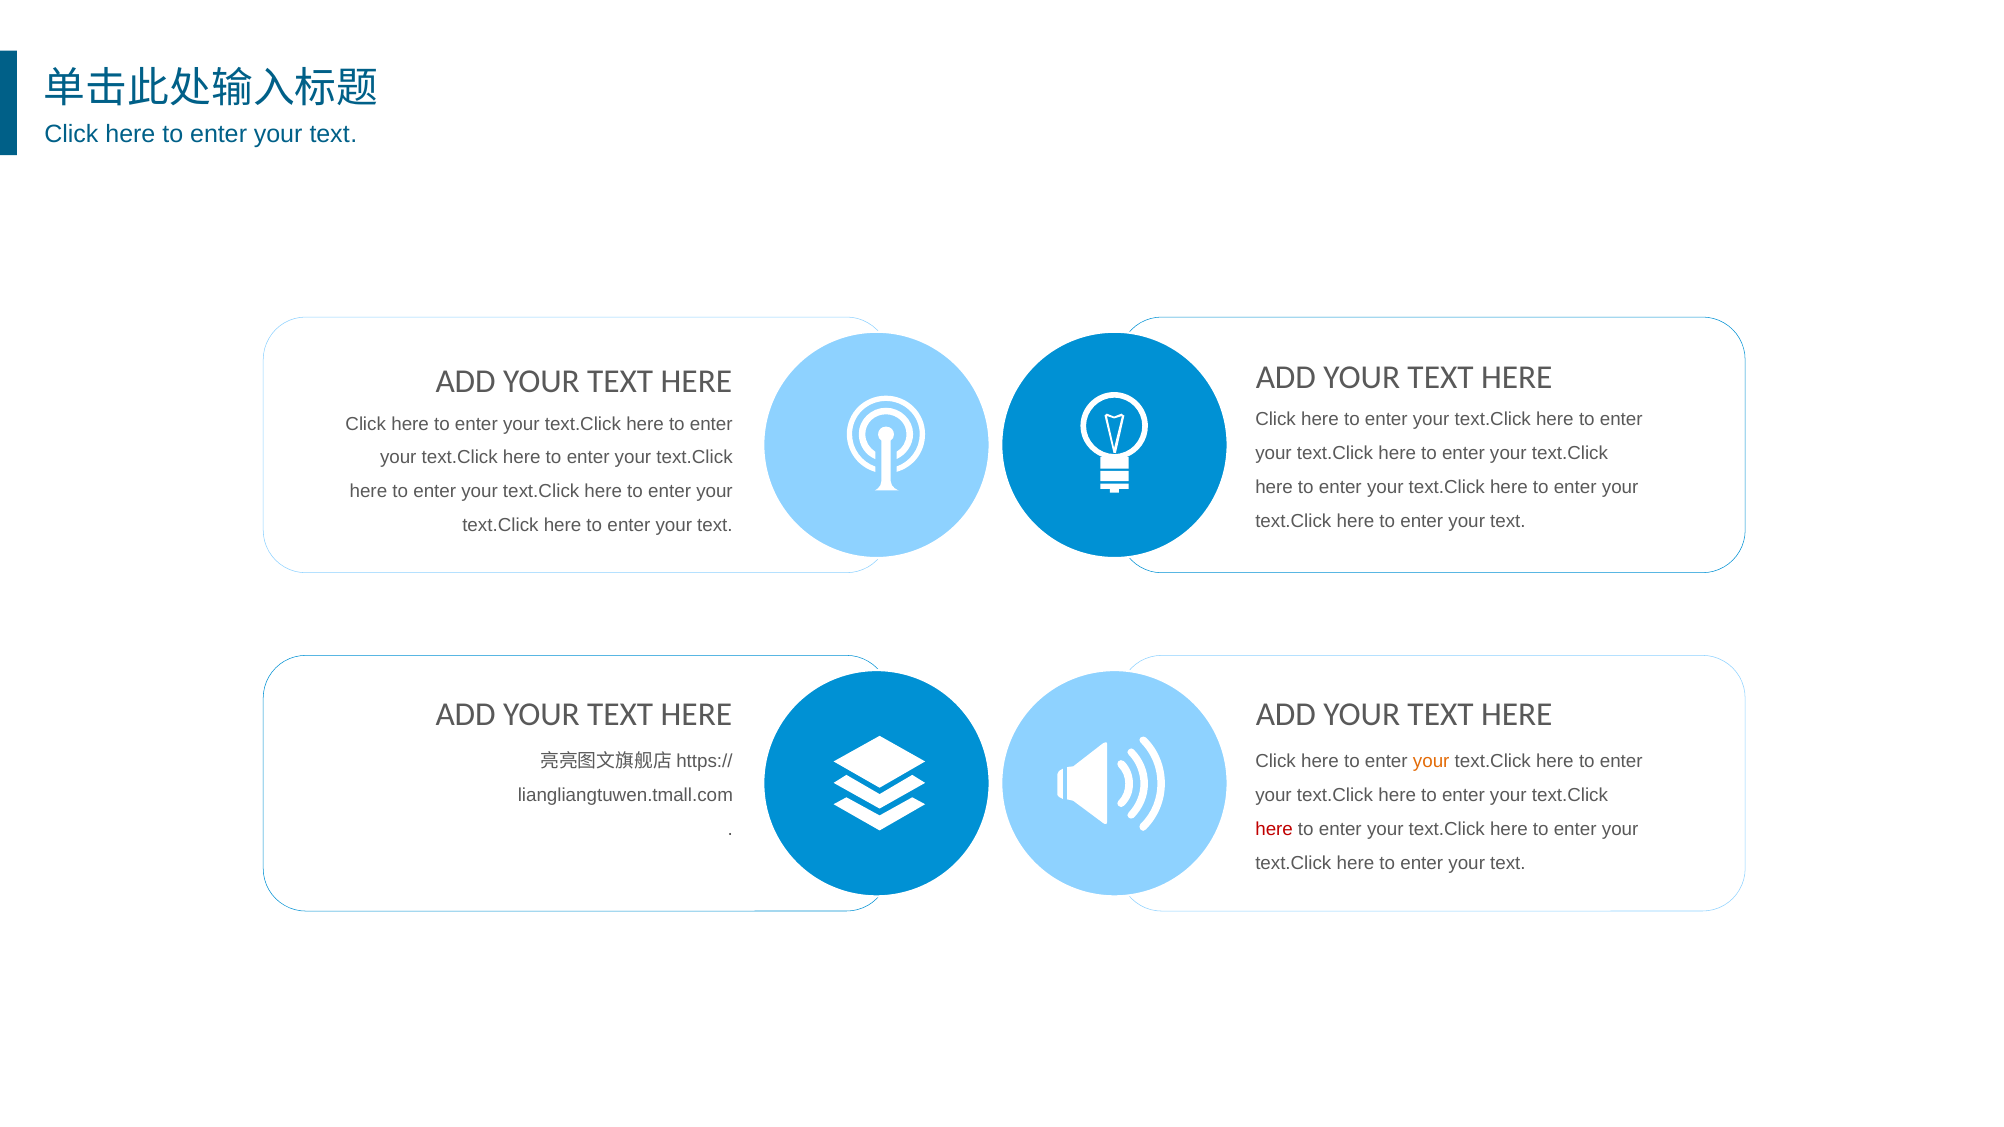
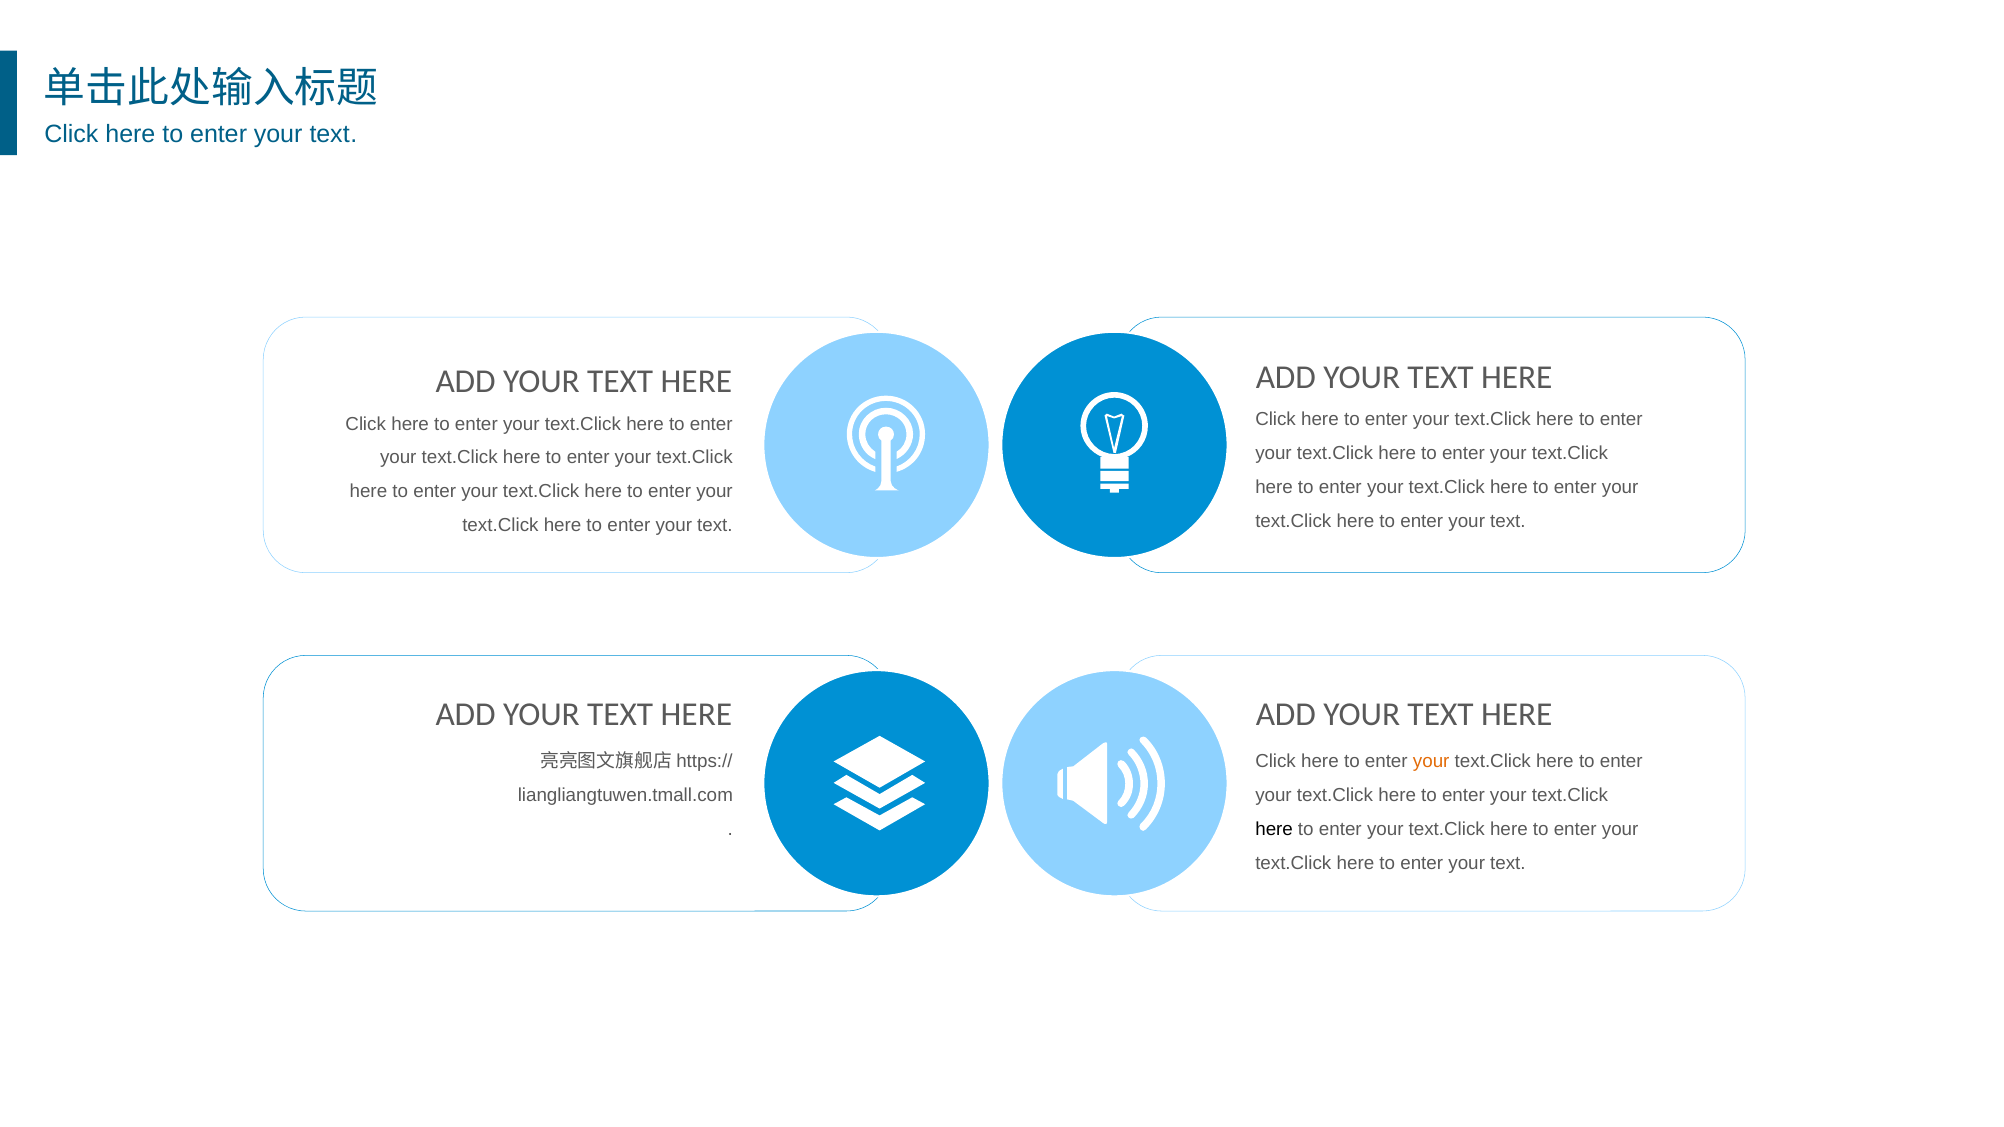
here colour: red -> black (1274, 829)
